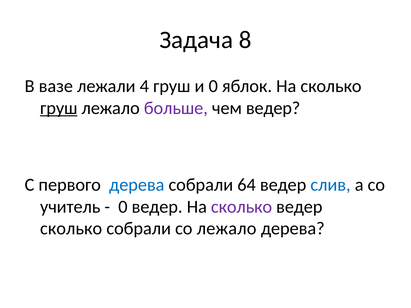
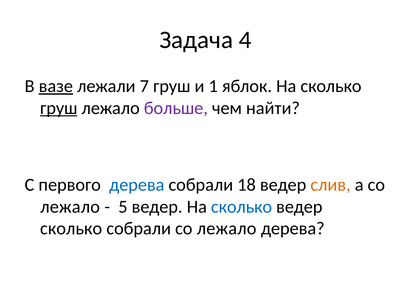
8: 8 -> 4 (245, 40)
вазе underline: none -> present (56, 86)
4: 4 -> 7 (144, 86)
и 0: 0 -> 1 (213, 86)
чем ведер: ведер -> найти (273, 108)
64: 64 -> 18 (247, 185)
слив colour: blue -> orange (331, 185)
учитель: учитель -> лежало (70, 207)
0: 0 -> 5 (123, 207)
сколько colour: purple -> blue (242, 207)
